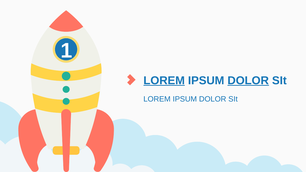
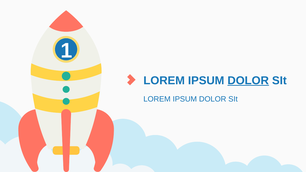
LOREM underline: present -> none (164, 81)
